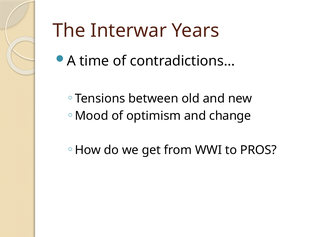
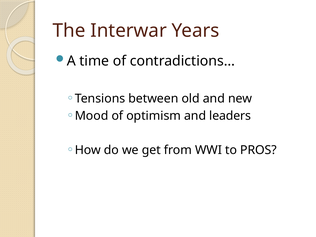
change: change -> leaders (230, 116)
